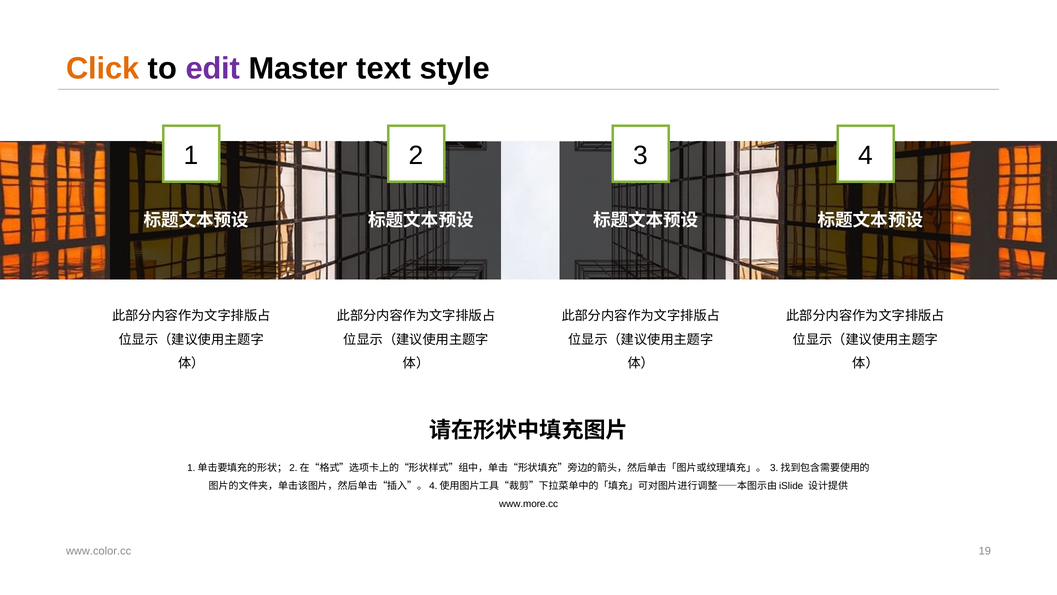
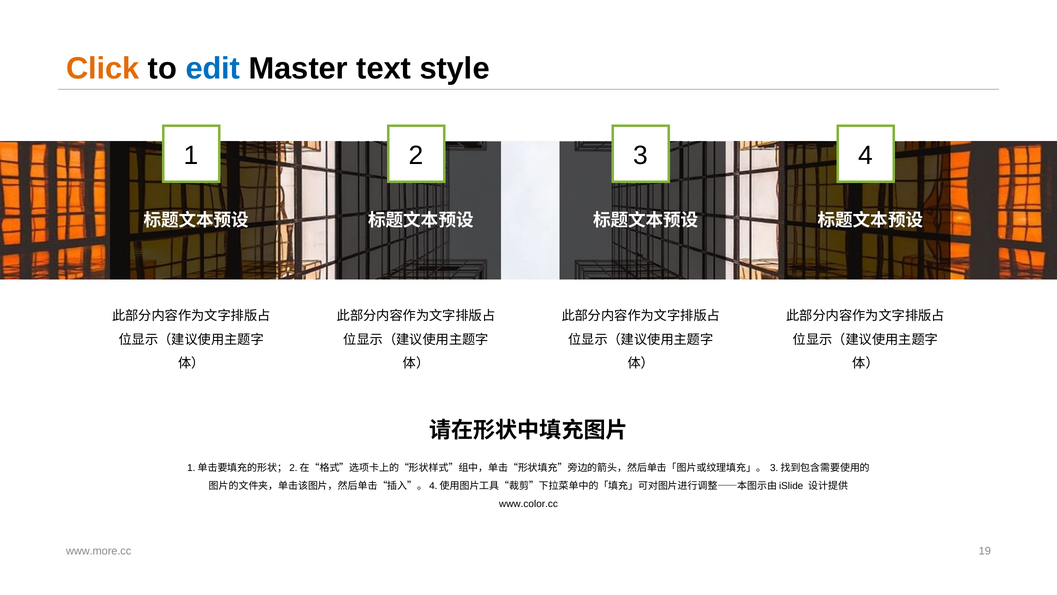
edit colour: purple -> blue (213, 68)
www.more.cc: www.more.cc -> www.color.cc (528, 504)
www.color.cc: www.color.cc -> www.more.cc (99, 551)
